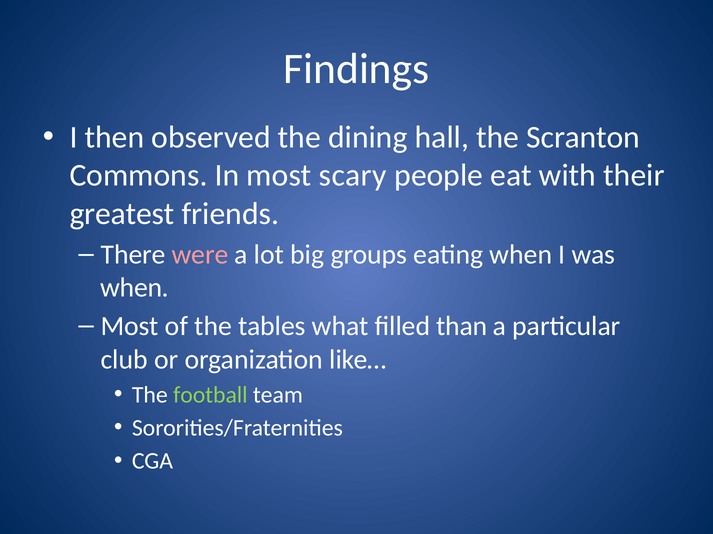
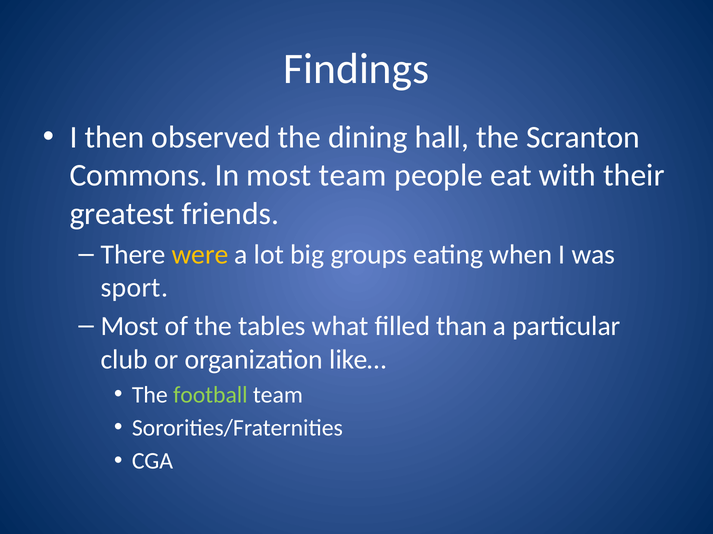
most scary: scary -> team (353, 176)
were colour: pink -> yellow (200, 255)
when: when -> sport (134, 288)
